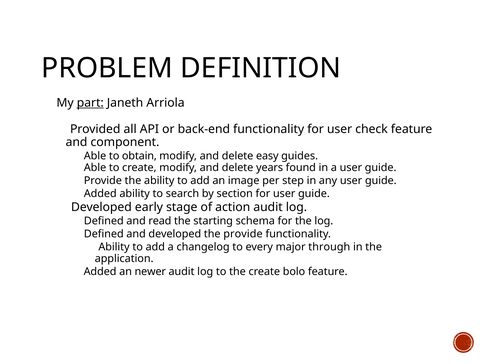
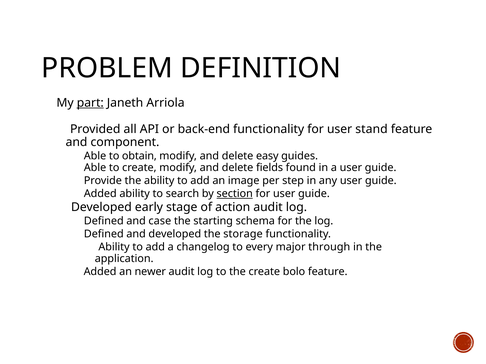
check: check -> stand (371, 129)
years: years -> fields (270, 168)
section underline: none -> present (235, 194)
read: read -> case (160, 221)
provide: provide -> storage (243, 234)
